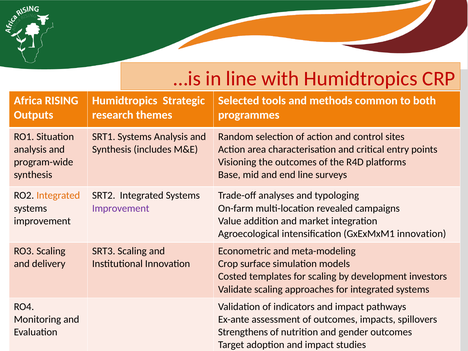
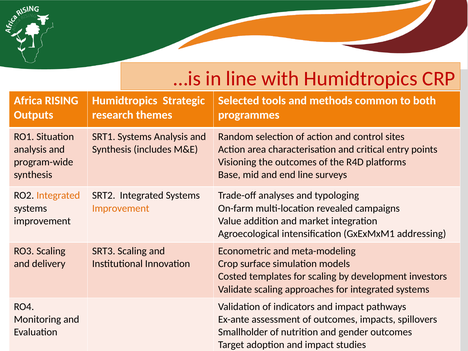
Improvement colour: purple -> orange (121, 208)
GxExMxM1 innovation: innovation -> addressing (422, 234)
Strengthens: Strengthens -> Smallholder (243, 332)
